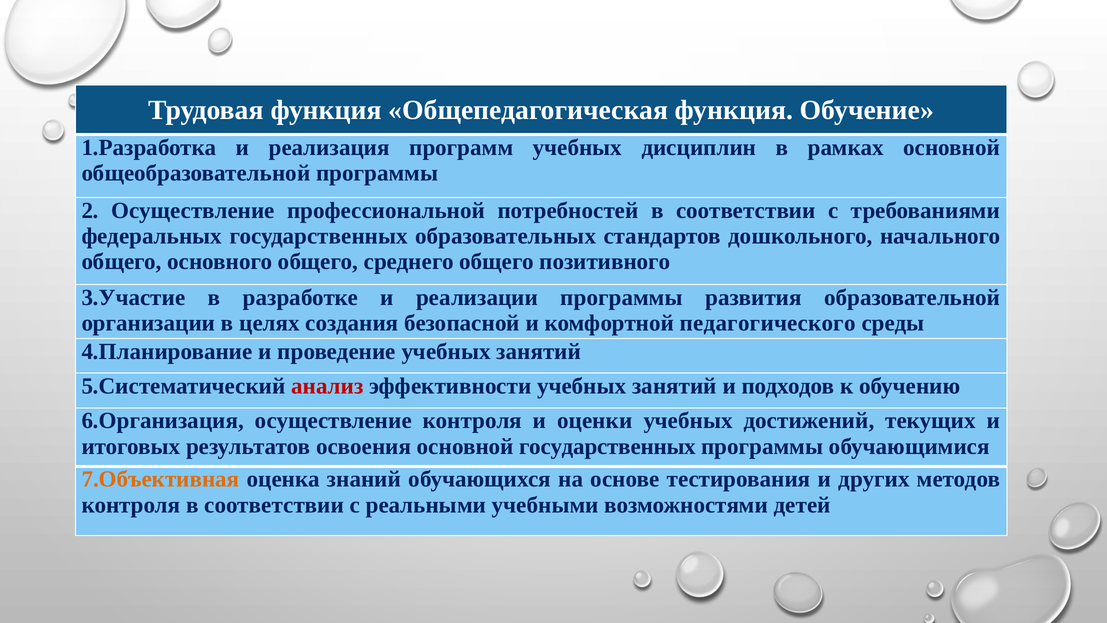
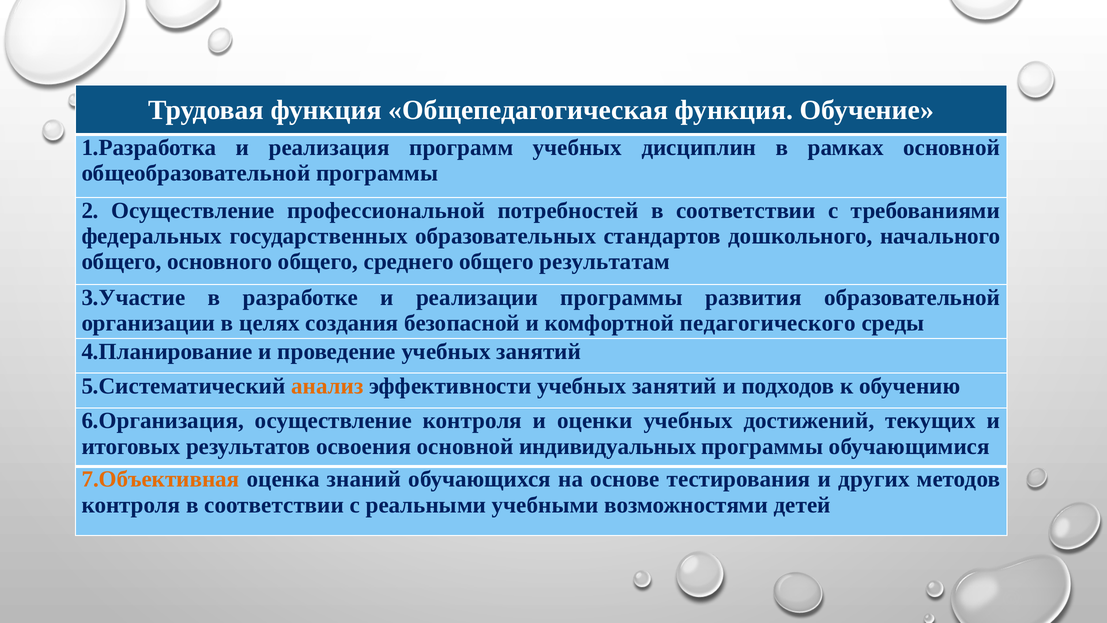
позитивного: позитивного -> результатам (605, 261)
анализ colour: red -> orange (327, 386)
основной государственных: государственных -> индивидуальных (608, 446)
